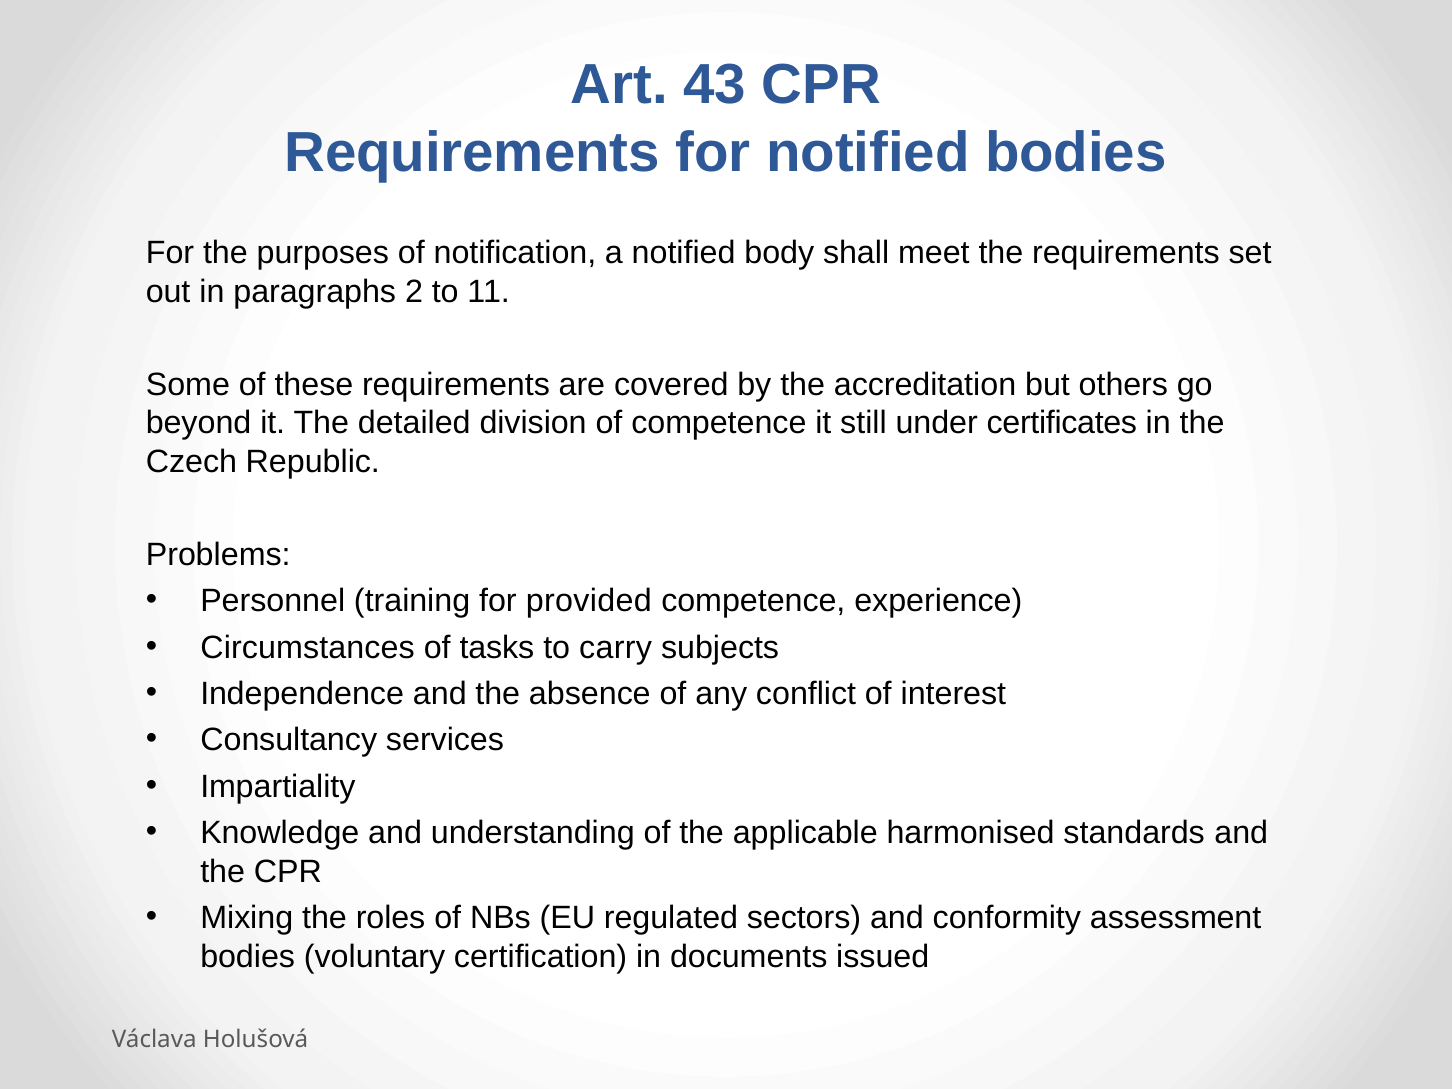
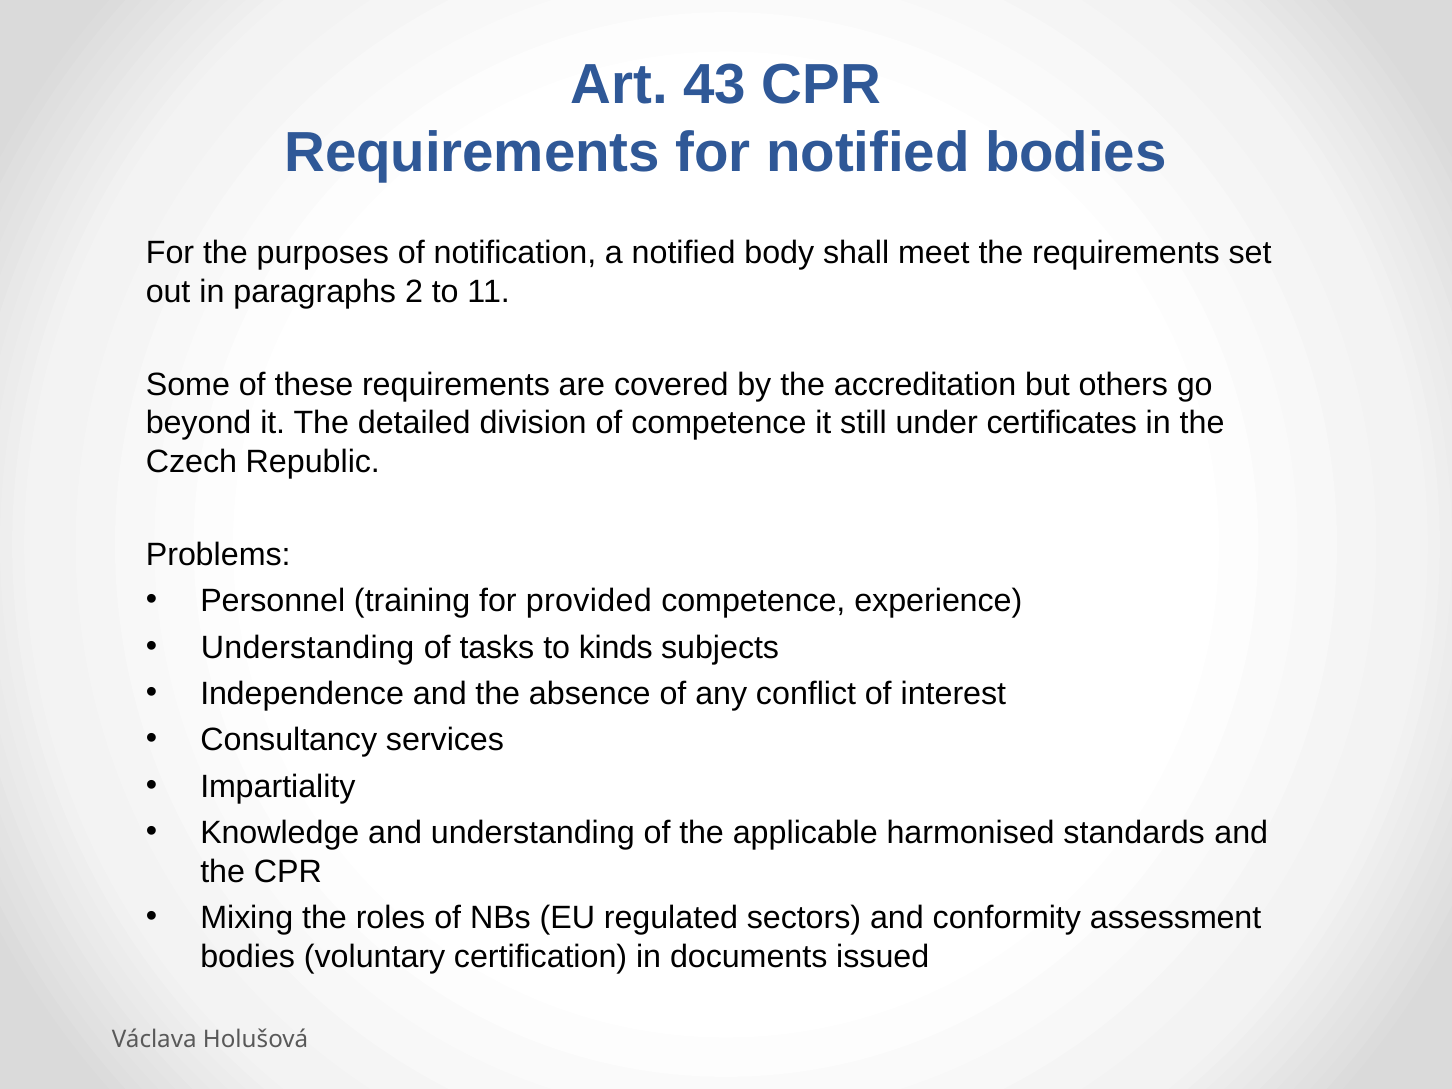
Circumstances: Circumstances -> Understanding (308, 647)
carry: carry -> kinds (616, 647)
